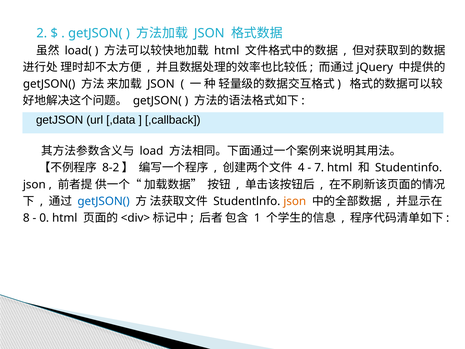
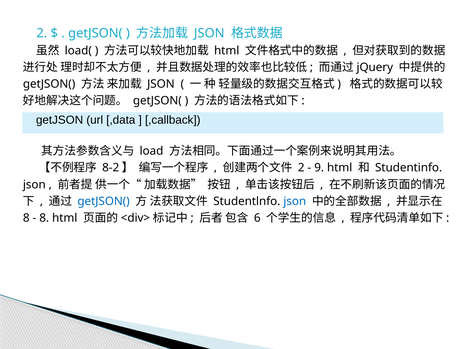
4: 4 -> 2 (301, 168)
7: 7 -> 9 (319, 168)
json colour: orange -> blue (295, 201)
0: 0 -> 8 (44, 218)
1: 1 -> 6 (257, 218)
